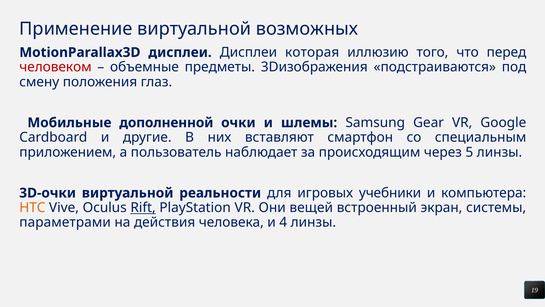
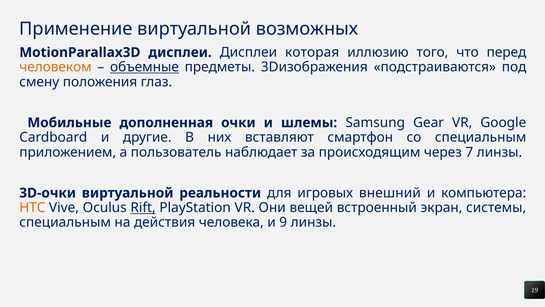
человеком colour: red -> orange (55, 67)
объемные underline: none -> present (144, 67)
дополненной: дополненной -> дополненная (166, 123)
5: 5 -> 7 (469, 152)
учебники: учебники -> внешний (390, 193)
параметрами: параметрами -> специальным (65, 222)
4: 4 -> 9 (283, 222)
